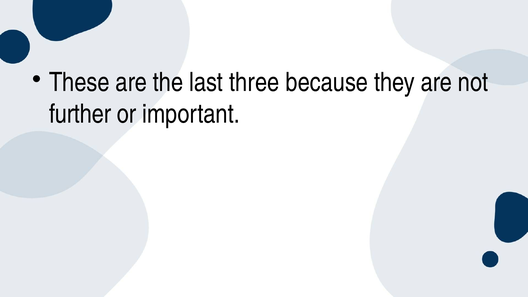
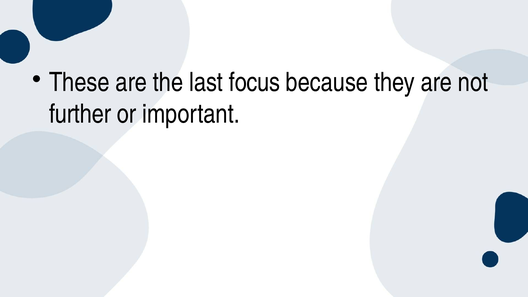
three: three -> focus (254, 82)
